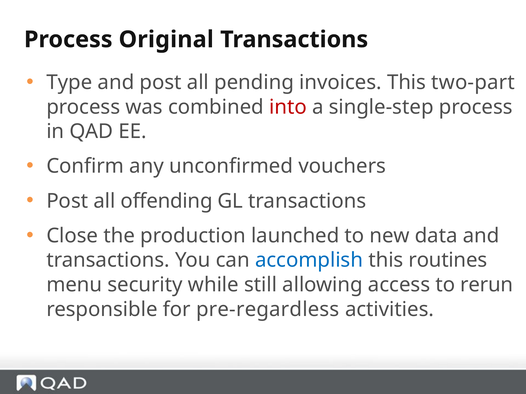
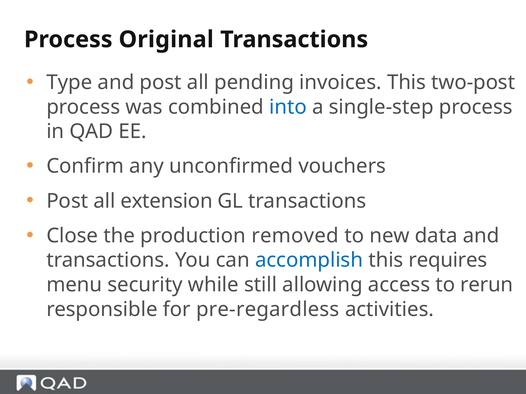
two-part: two-part -> two-post (473, 83)
into colour: red -> blue (288, 107)
offending: offending -> extension (167, 201)
launched: launched -> removed (295, 236)
routines: routines -> requires (448, 261)
